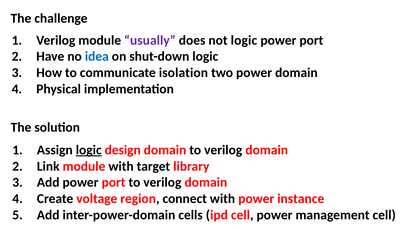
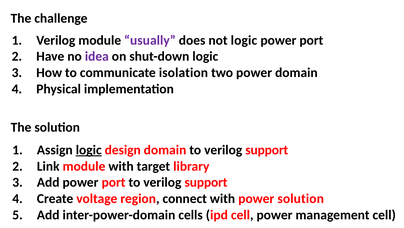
idea colour: blue -> purple (97, 56)
domain to verilog domain: domain -> support (267, 150)
port to verilog domain: domain -> support (206, 182)
power instance: instance -> solution (301, 198)
